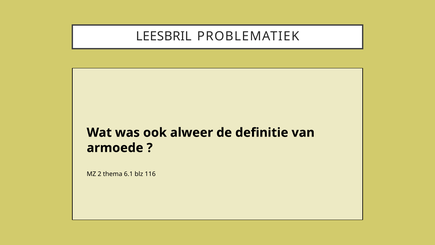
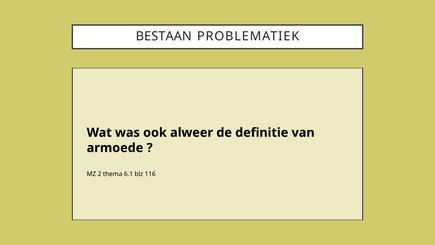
LEESBRIL: LEESBRIL -> BESTAAN (164, 36)
